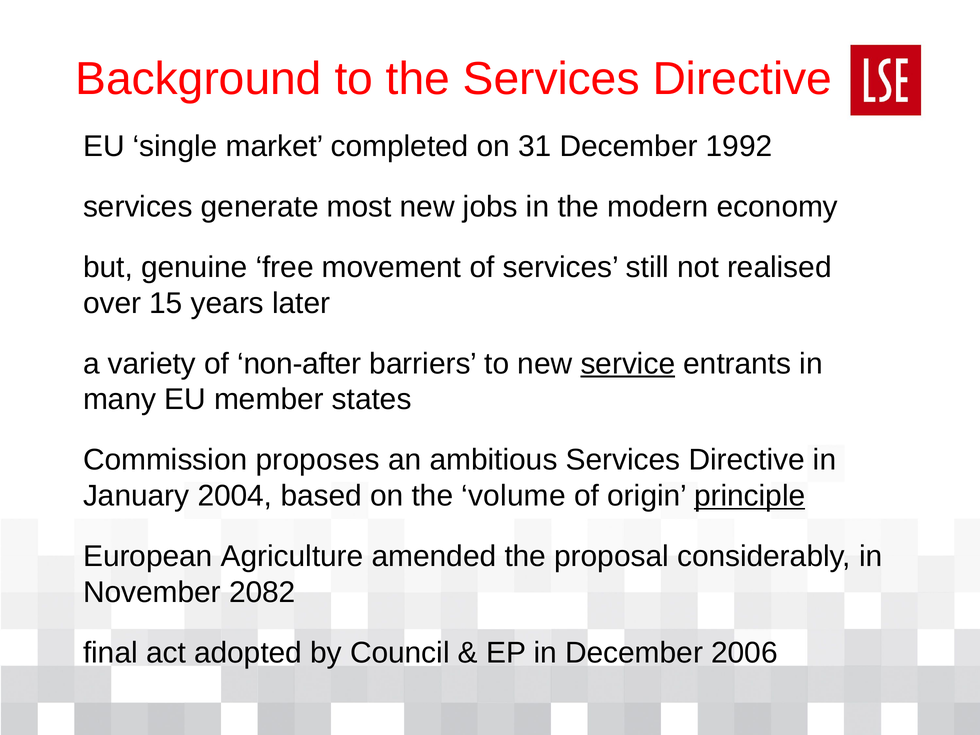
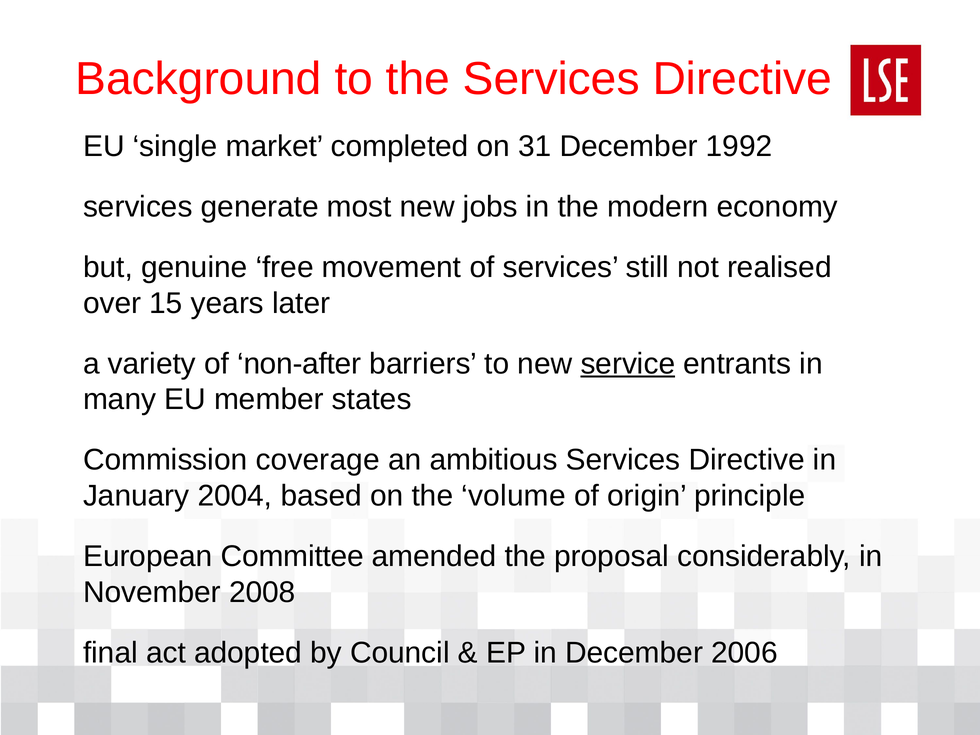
proposes: proposes -> coverage (318, 460)
principle underline: present -> none (750, 496)
Agriculture: Agriculture -> Committee (292, 556)
2082: 2082 -> 2008 (262, 592)
